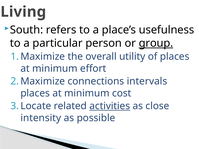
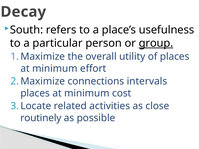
Living: Living -> Decay (23, 12)
activities underline: present -> none (110, 106)
intensity: intensity -> routinely (41, 118)
